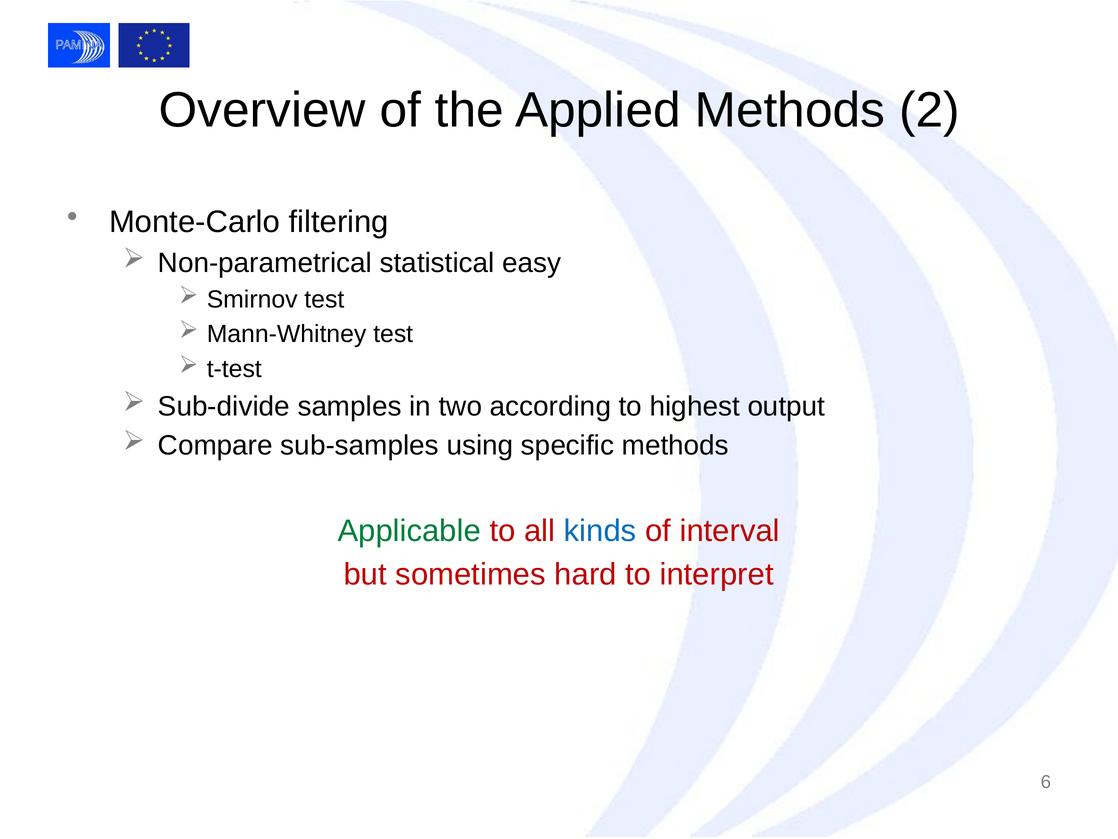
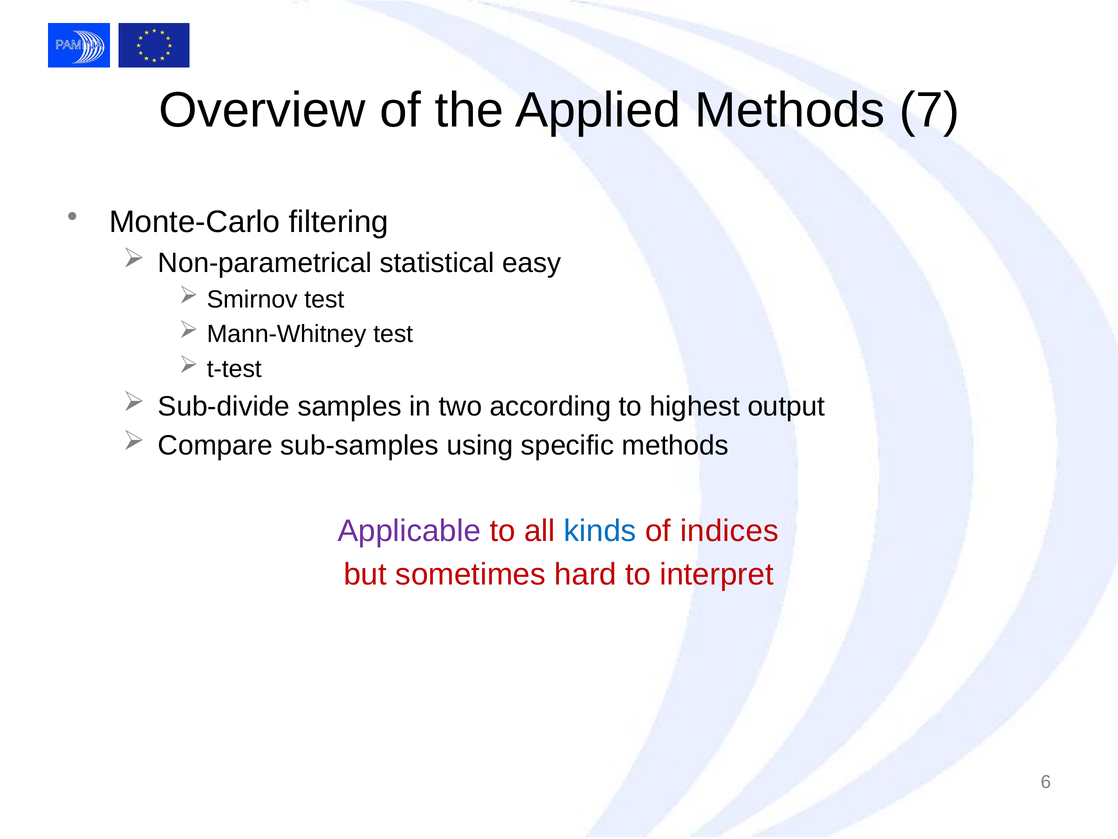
2: 2 -> 7 (929, 110)
Applicable colour: green -> purple (409, 531)
interval: interval -> indices (730, 531)
